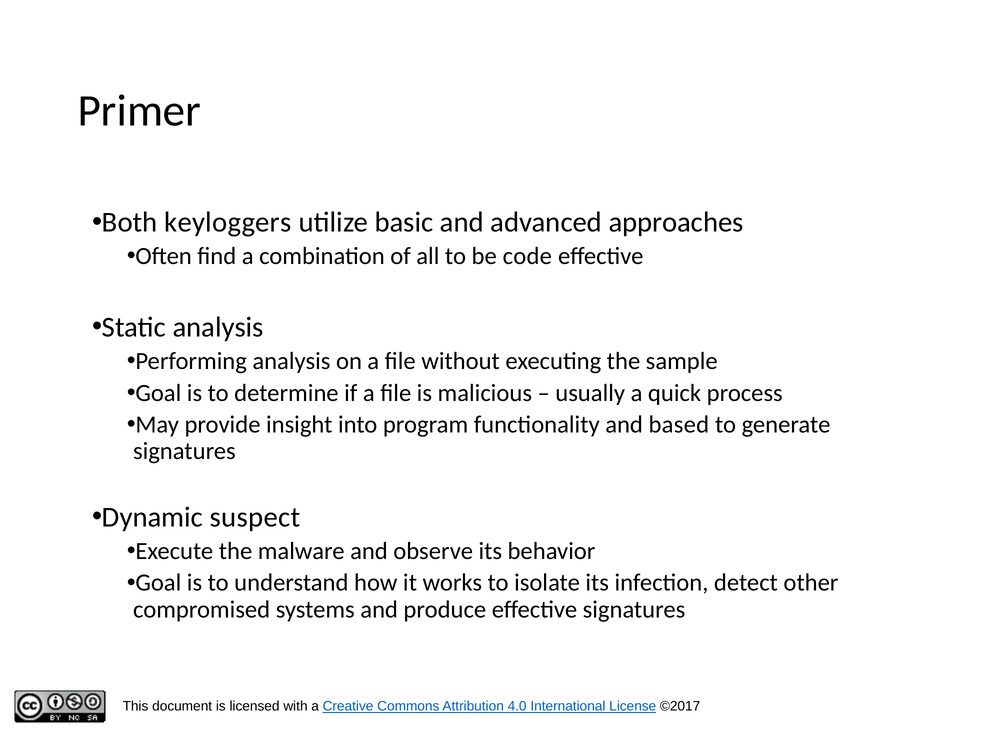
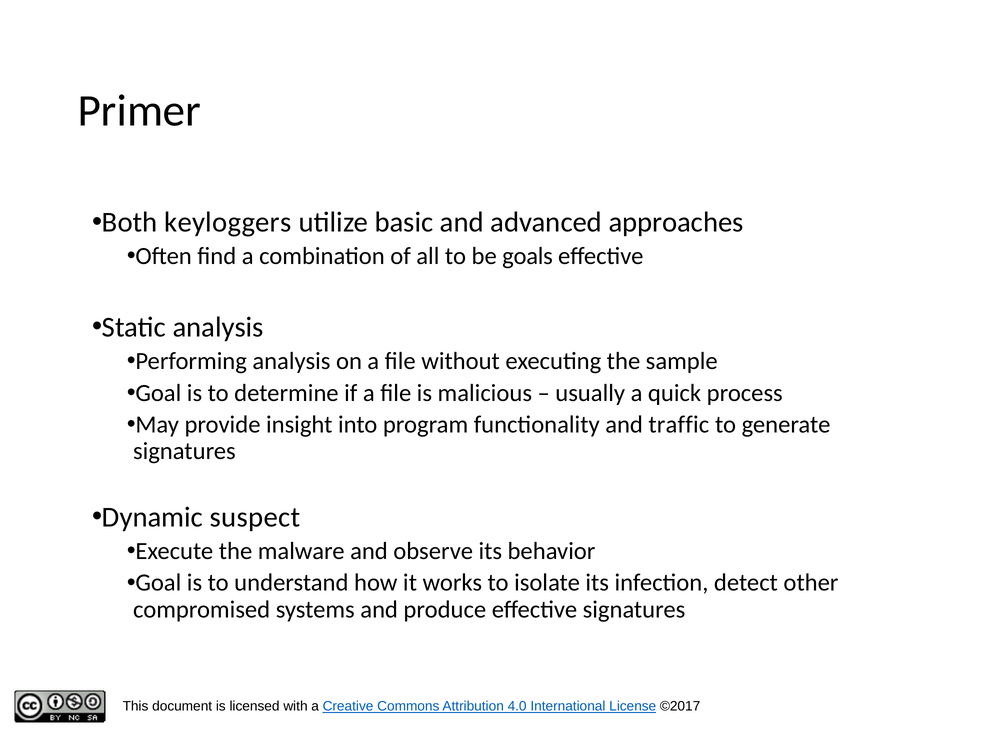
code: code -> goals (528, 256)
based: based -> traffic (679, 424)
